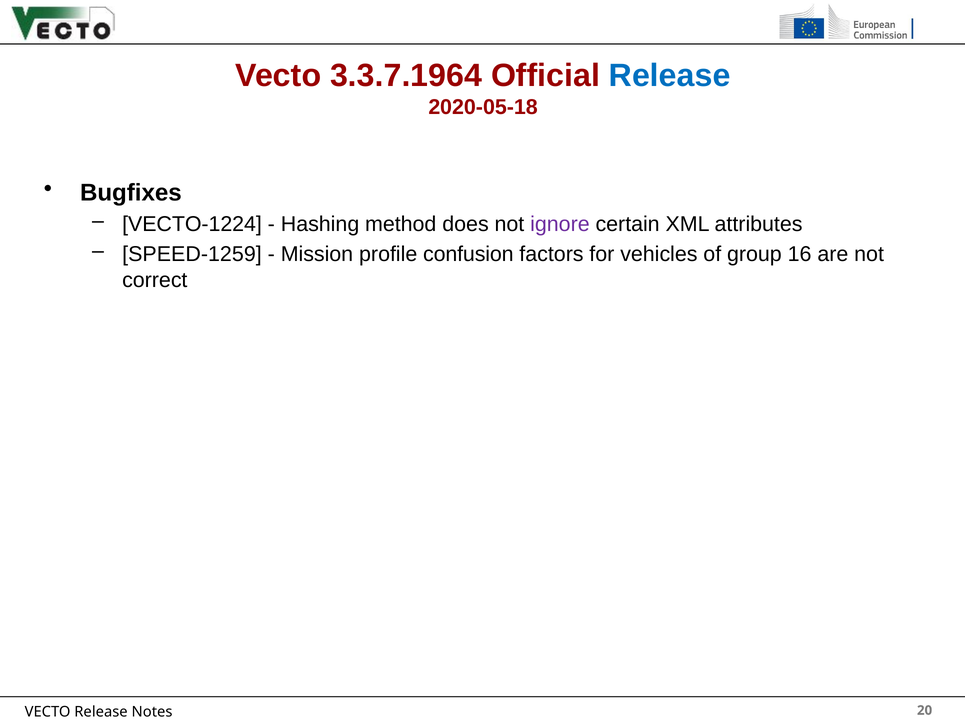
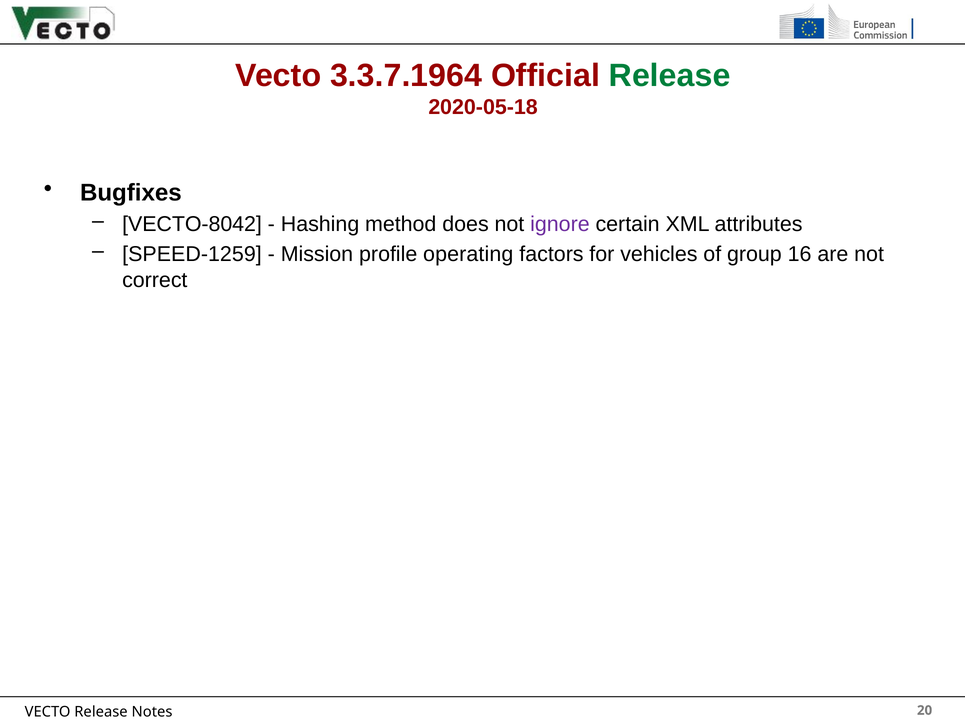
Release colour: blue -> green (670, 76)
VECTO-1224: VECTO-1224 -> VECTO-8042 (192, 224)
confusion: confusion -> operating (468, 254)
